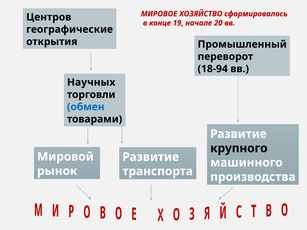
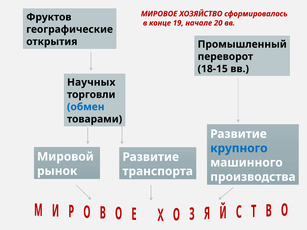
Центров: Центров -> Фруктов (49, 17)
18-94: 18-94 -> 18-15 (213, 69)
крупного colour: black -> blue (239, 148)
